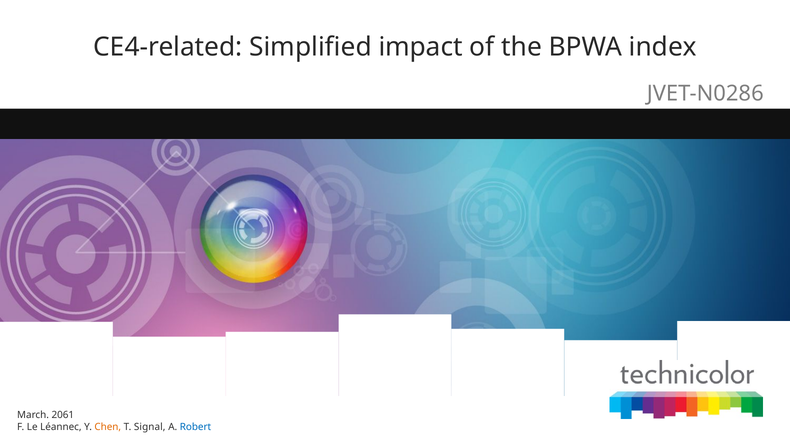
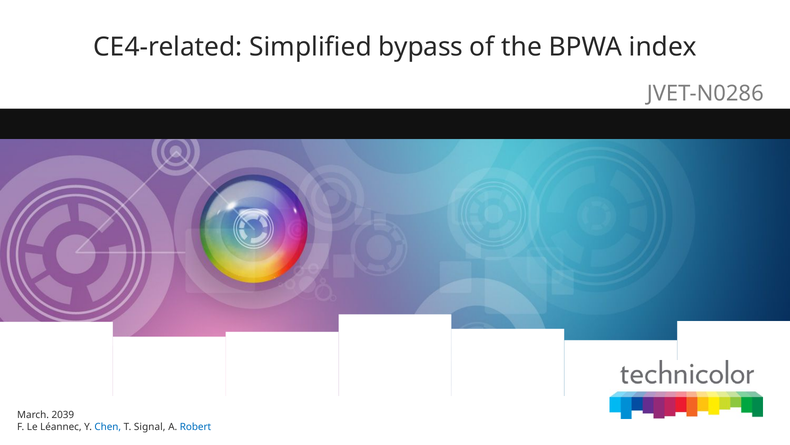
impact: impact -> bypass (421, 47)
2061: 2061 -> 2039 (63, 414)
Chen colour: orange -> blue (108, 426)
